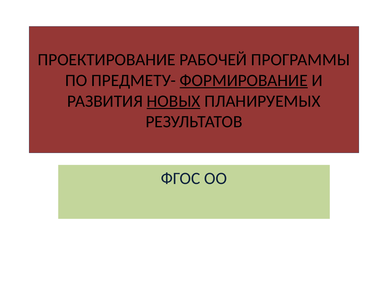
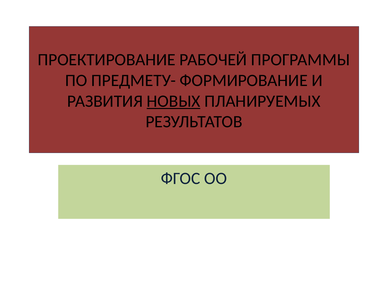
ФОРМИРОВАНИЕ underline: present -> none (244, 80)
